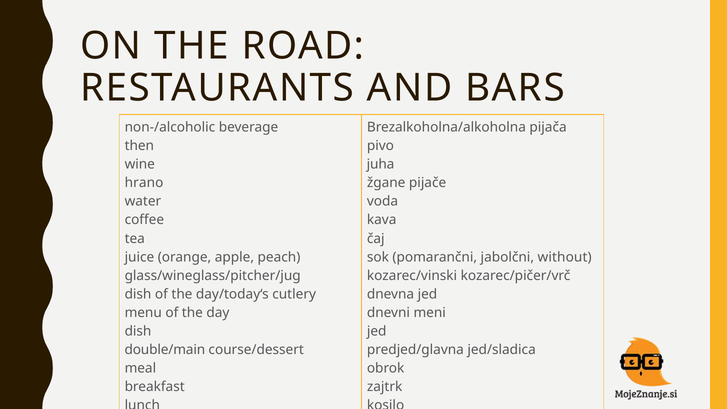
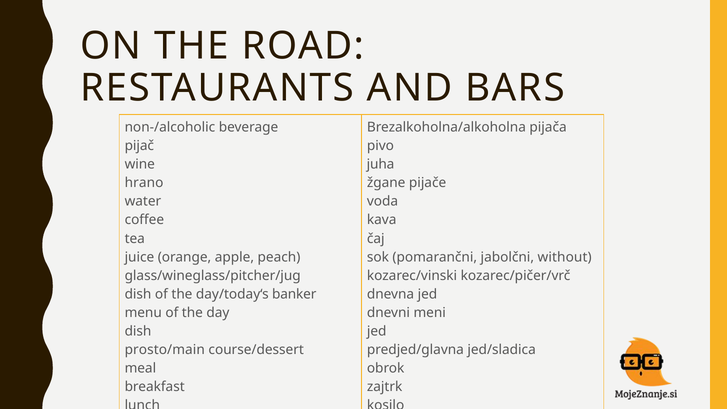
then: then -> pijač (139, 146)
cutlery: cutlery -> banker (294, 294)
double/main: double/main -> prosto/main (165, 350)
